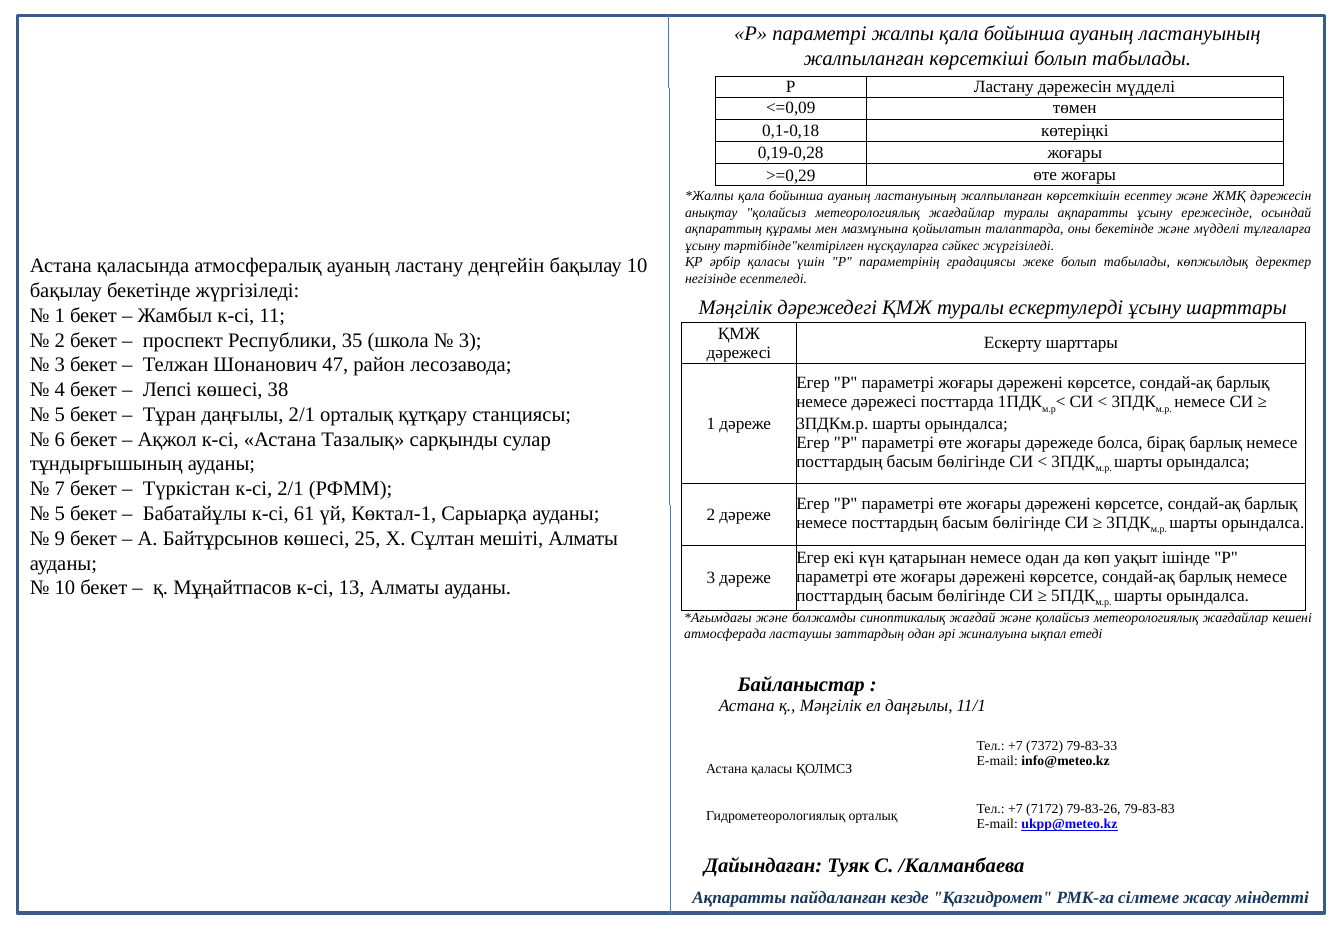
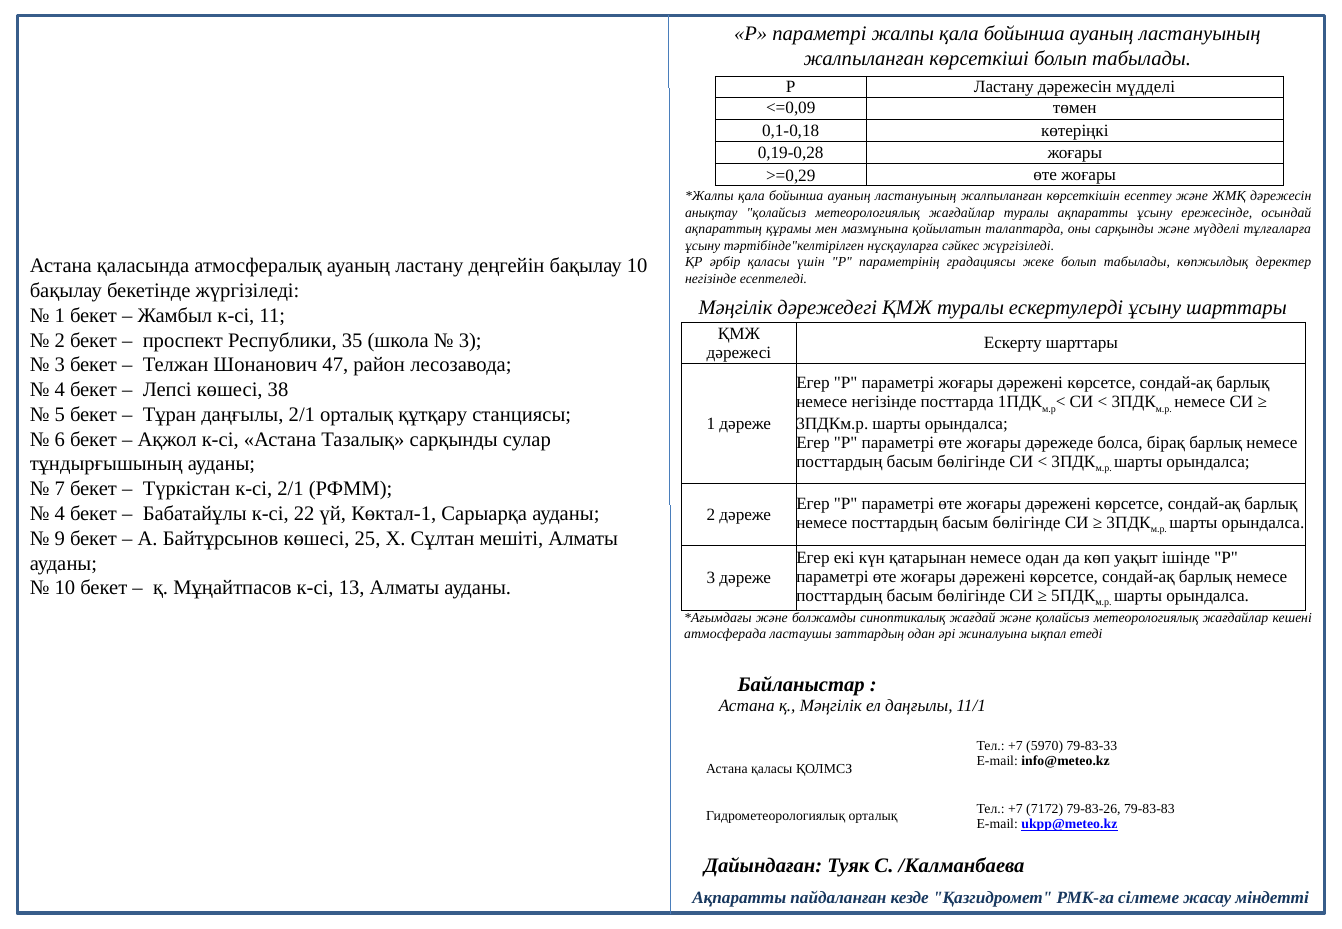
оны бекетінде: бекетінде -> сарқынды (1124, 229)
немесе дәрежесі: дәрежесі -> негізінде (884, 402)
5: 5 -> 4 (60, 514)
61: 61 -> 22 (304, 514)
7372: 7372 -> 5970 (1045, 746)
